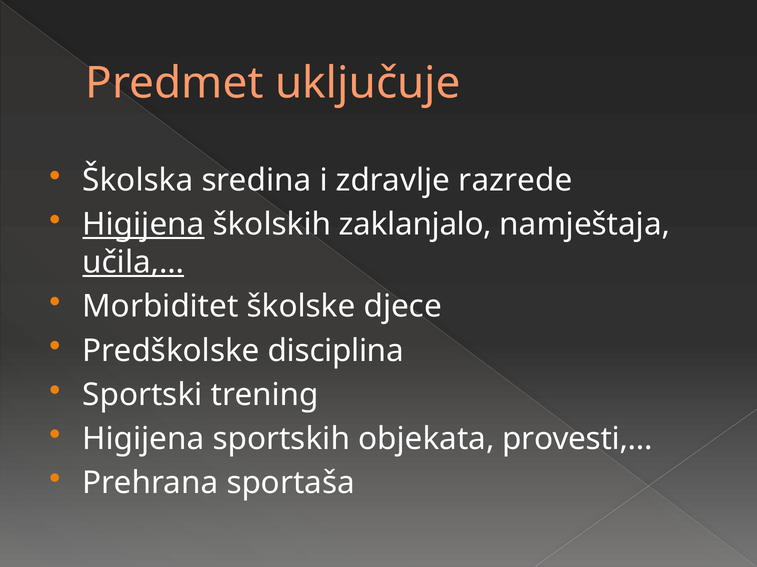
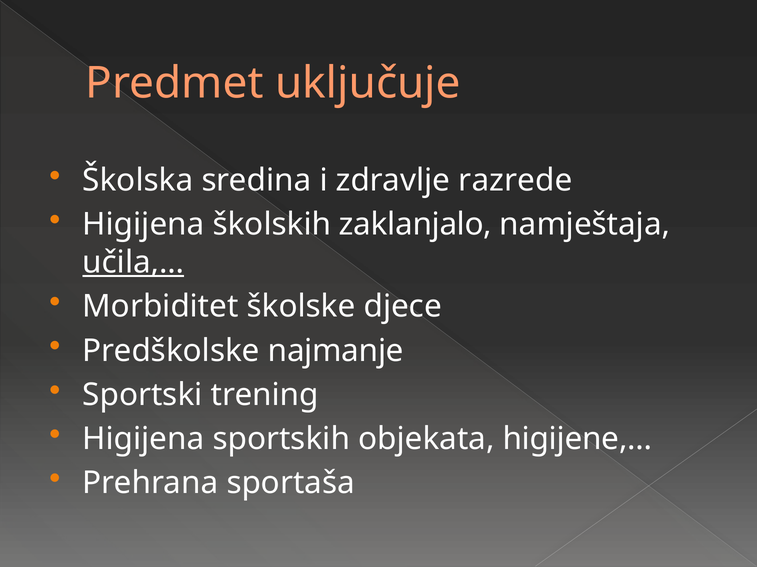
Higijena underline: present -> none (143, 225)
disciplina: disciplina -> najmanje (336, 351)
provesti,…: provesti,… -> higijene,… (577, 439)
